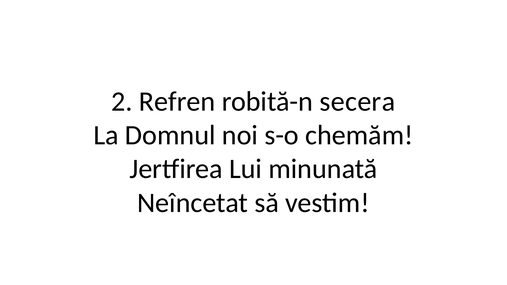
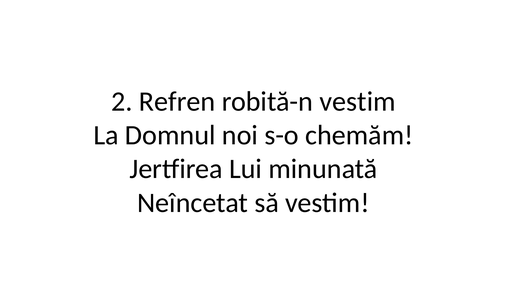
robită-n secera: secera -> vestim (358, 101)
